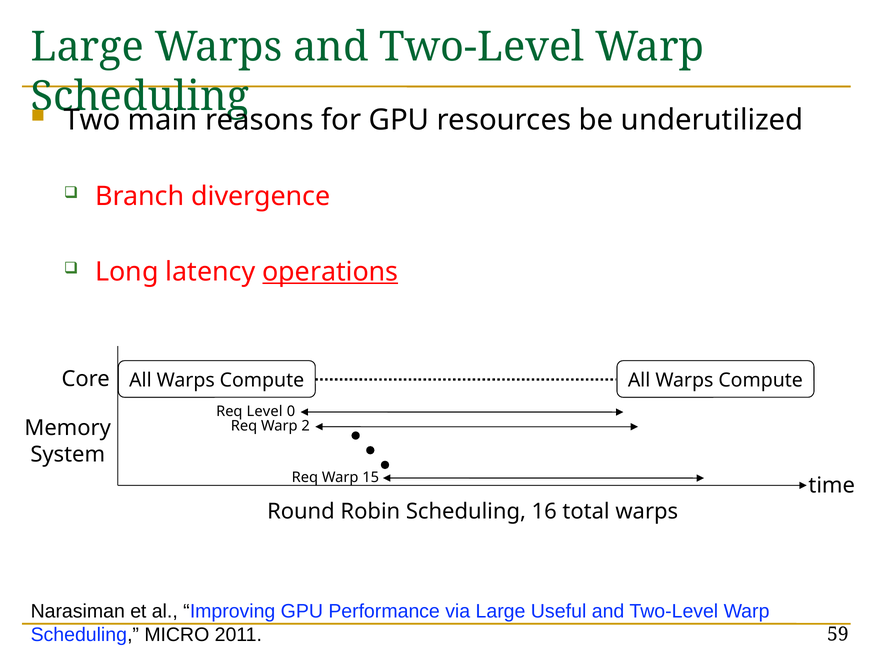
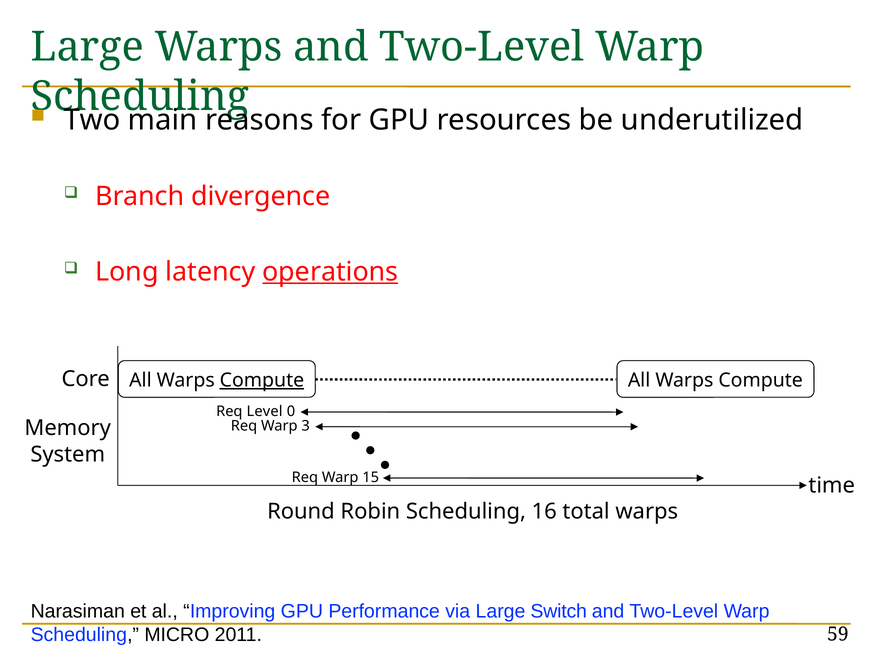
Compute underline: none -> present (262, 380)
2: 2 -> 3 (306, 426)
Useful: Useful -> Switch (559, 611)
